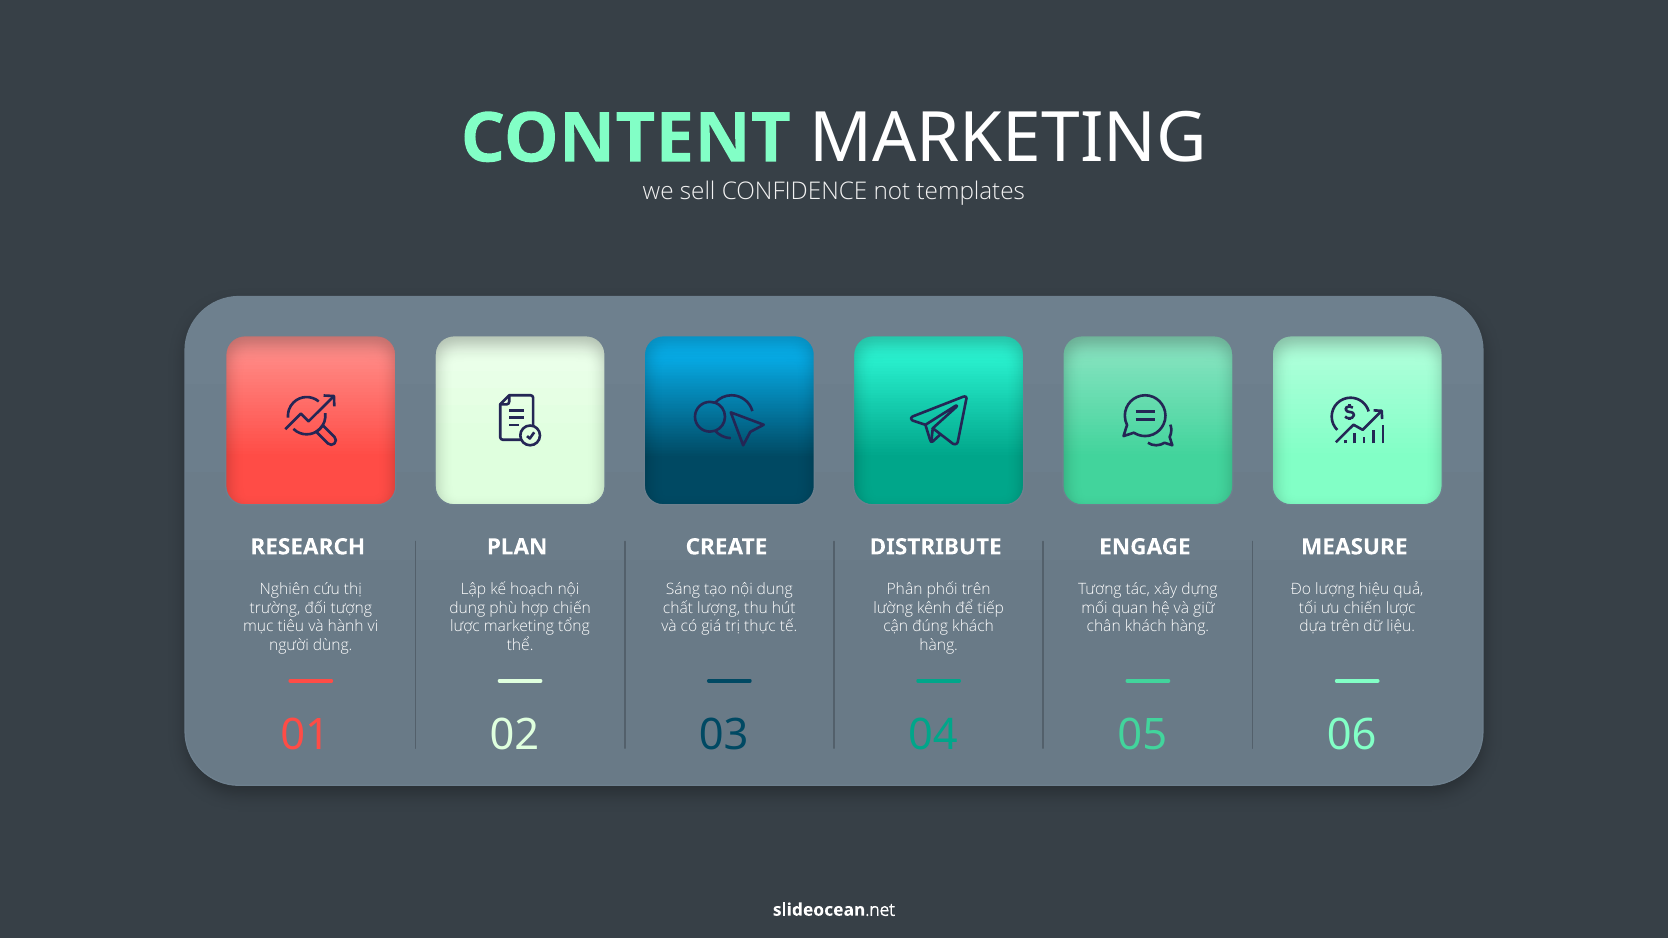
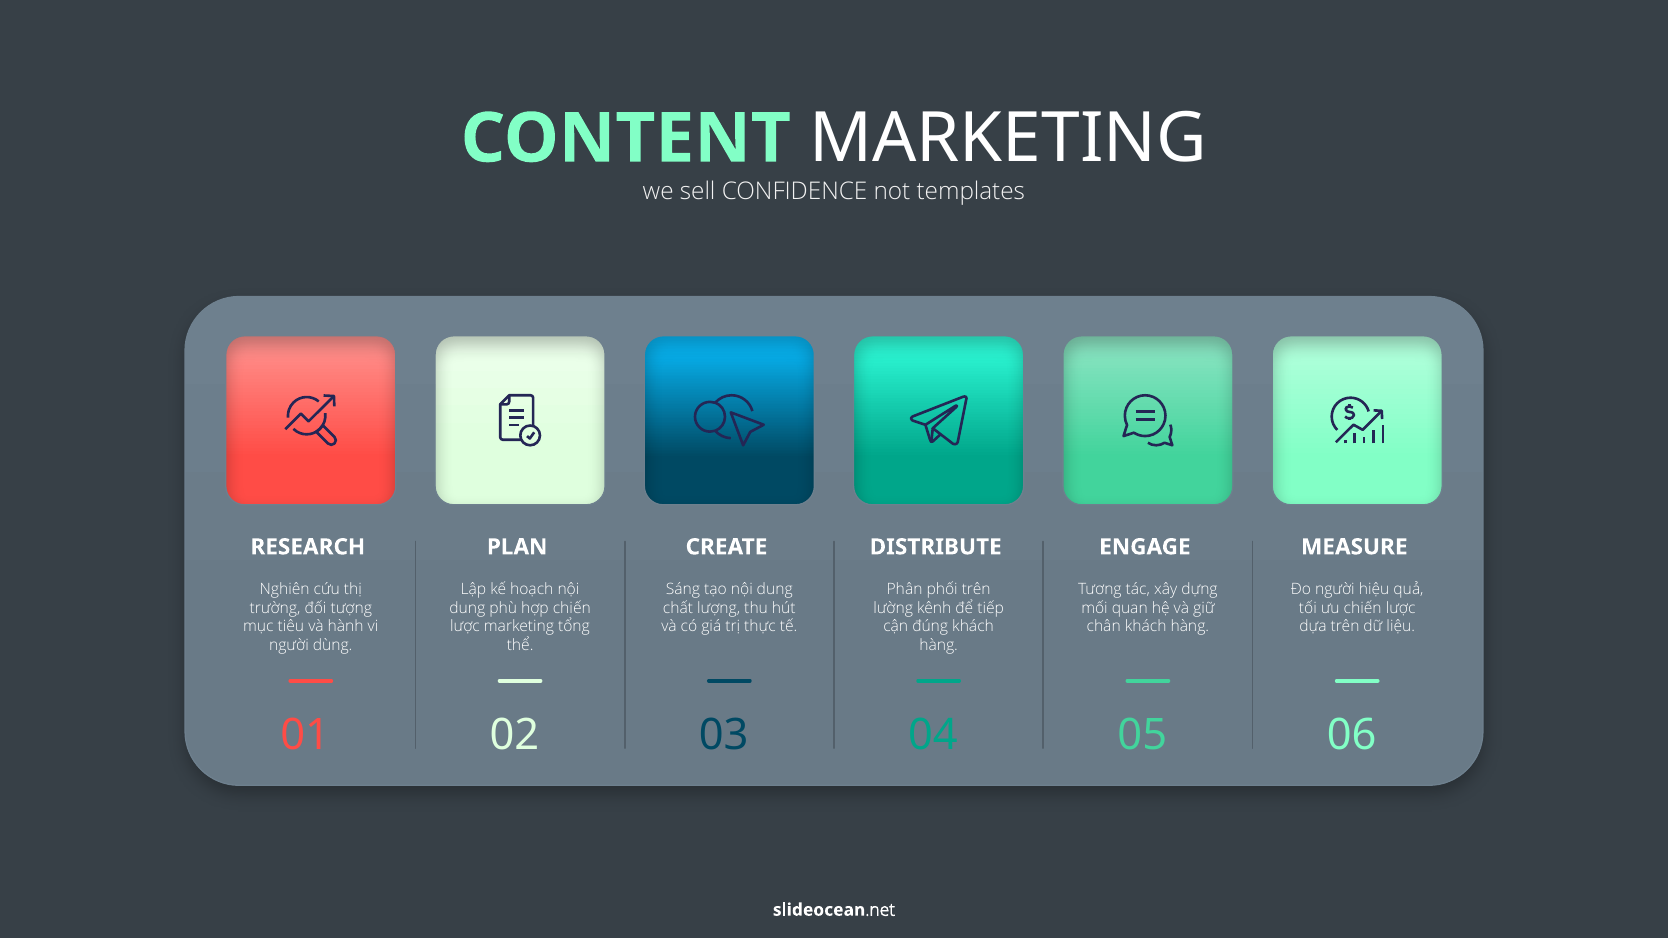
Đo lượng: lượng -> người (1335, 589)
